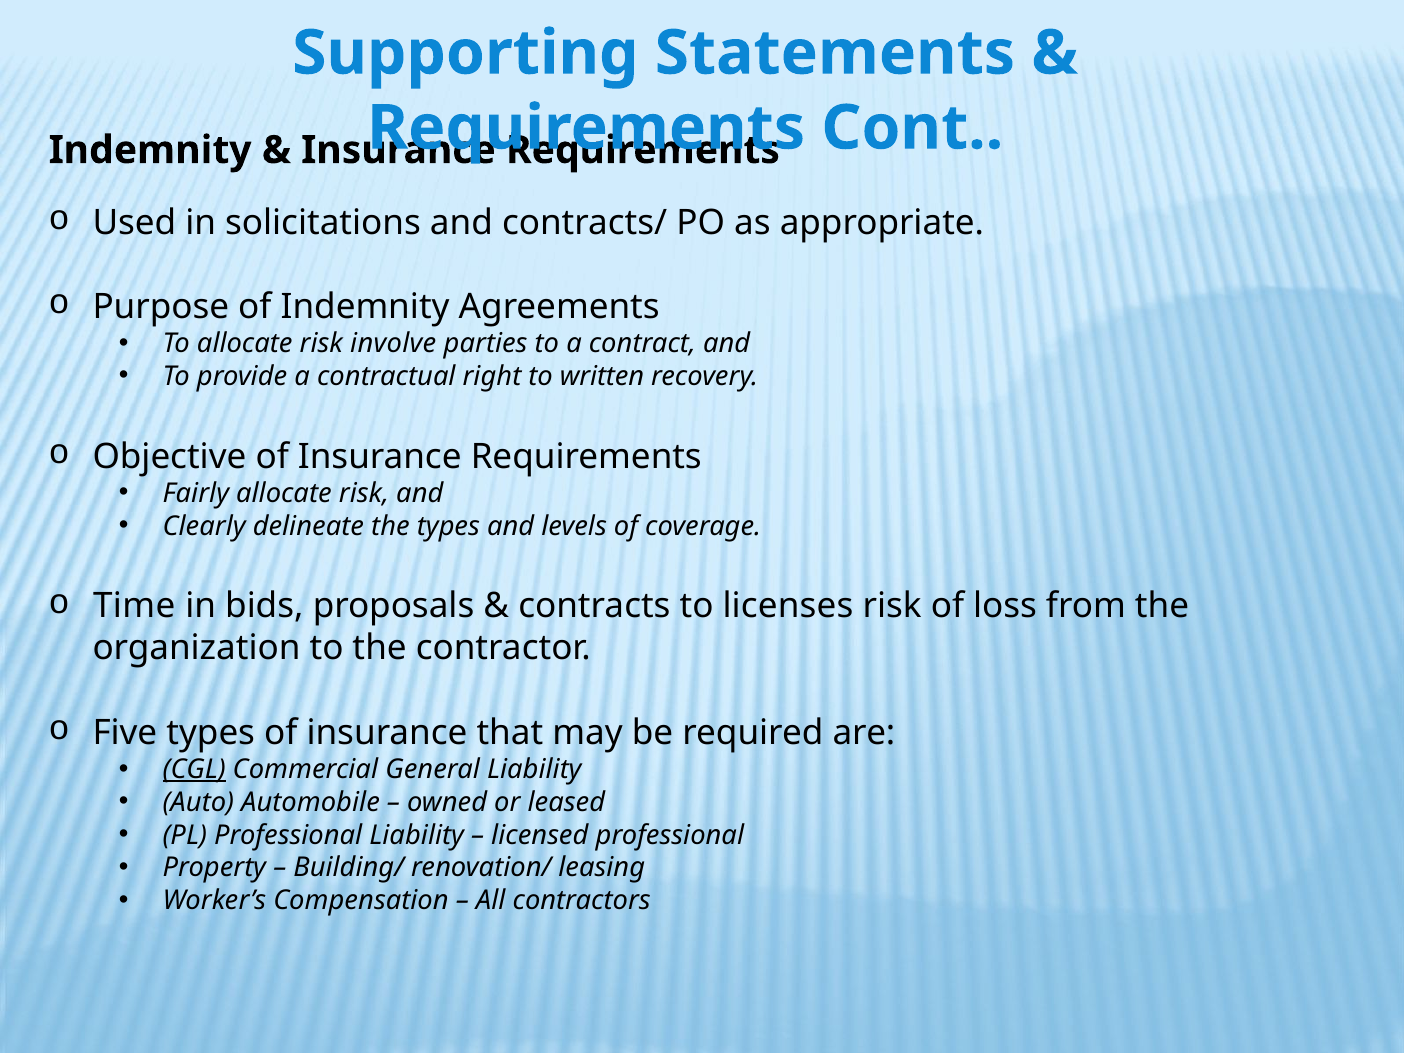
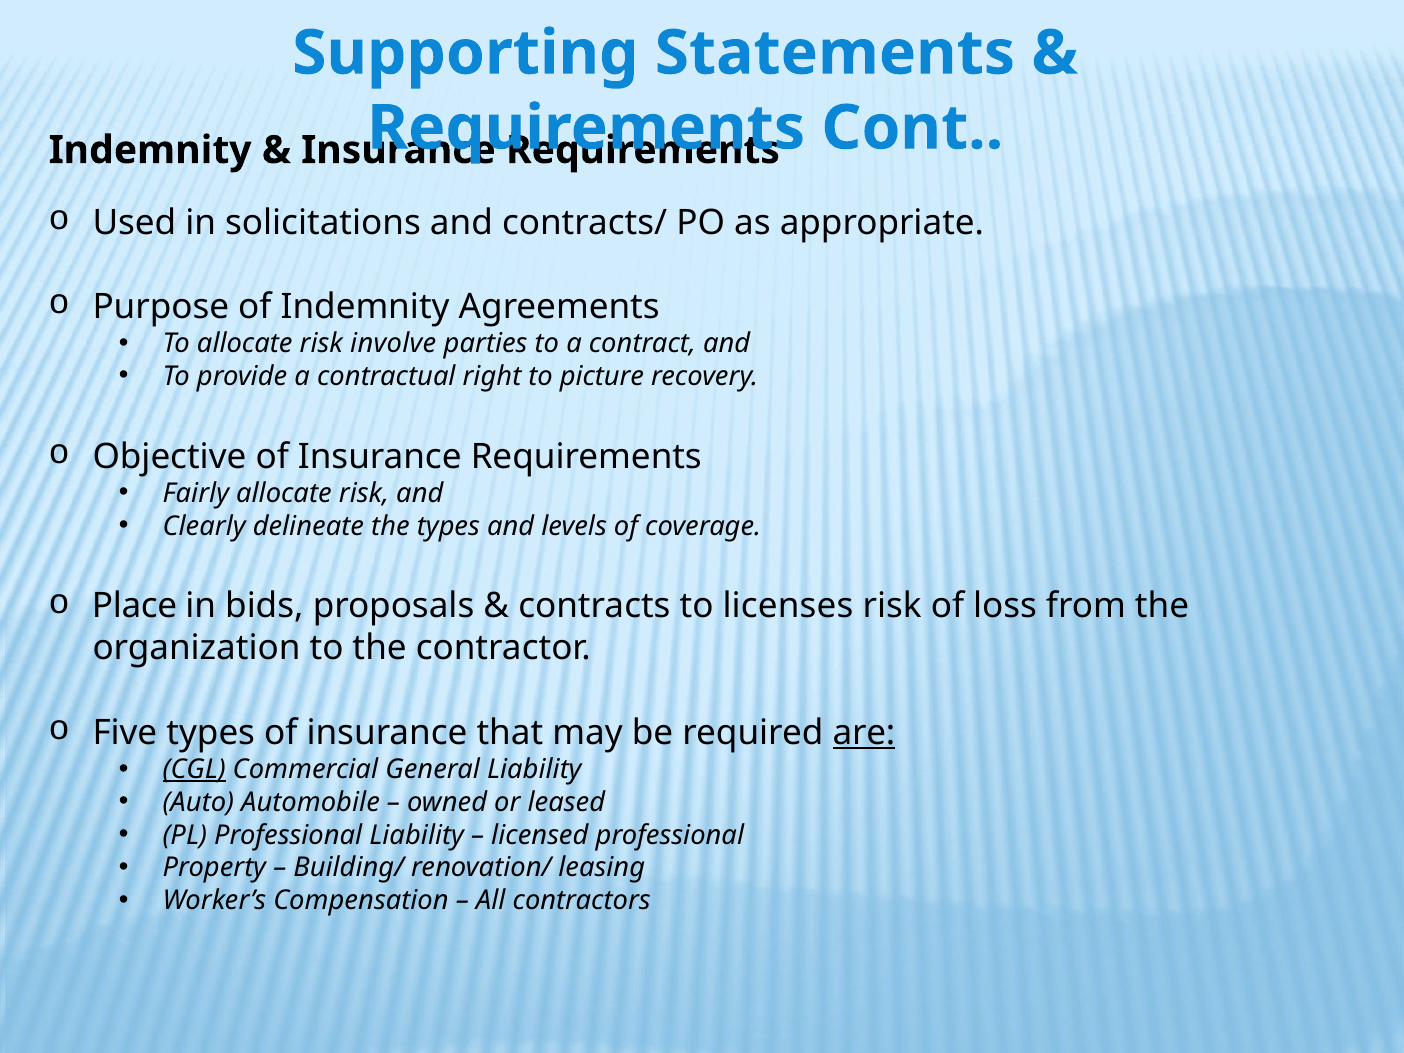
written: written -> picture (602, 376)
Time: Time -> Place (135, 606)
are underline: none -> present (864, 733)
